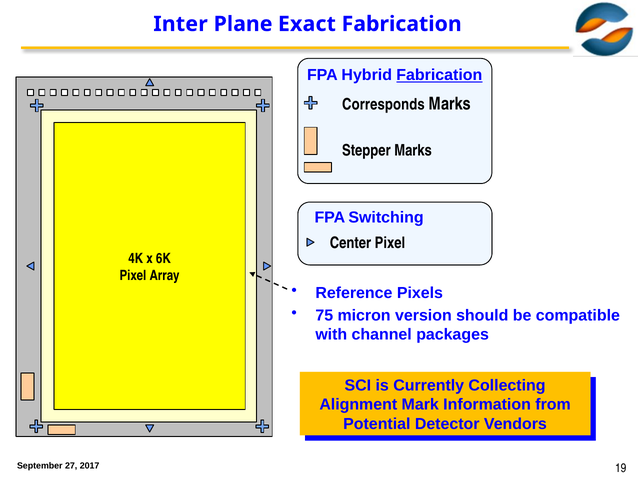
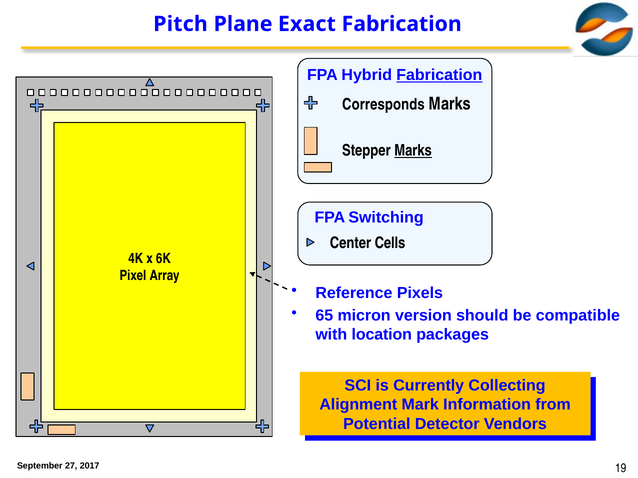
Inter: Inter -> Pitch (181, 24)
Marks underline: none -> present (413, 151)
Center Pixel: Pixel -> Cells (390, 243)
75: 75 -> 65 (324, 316)
channel: channel -> location (382, 335)
